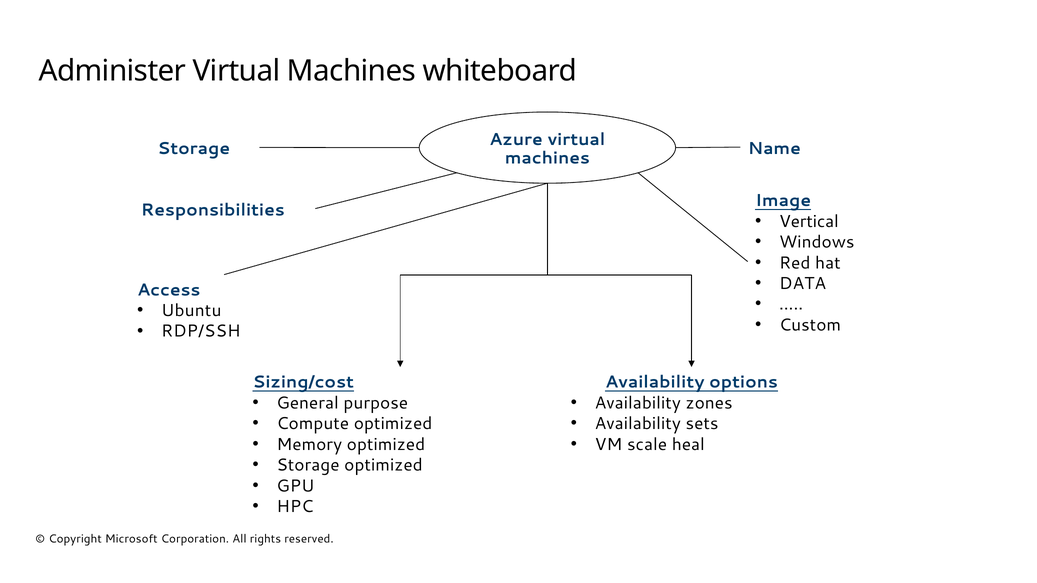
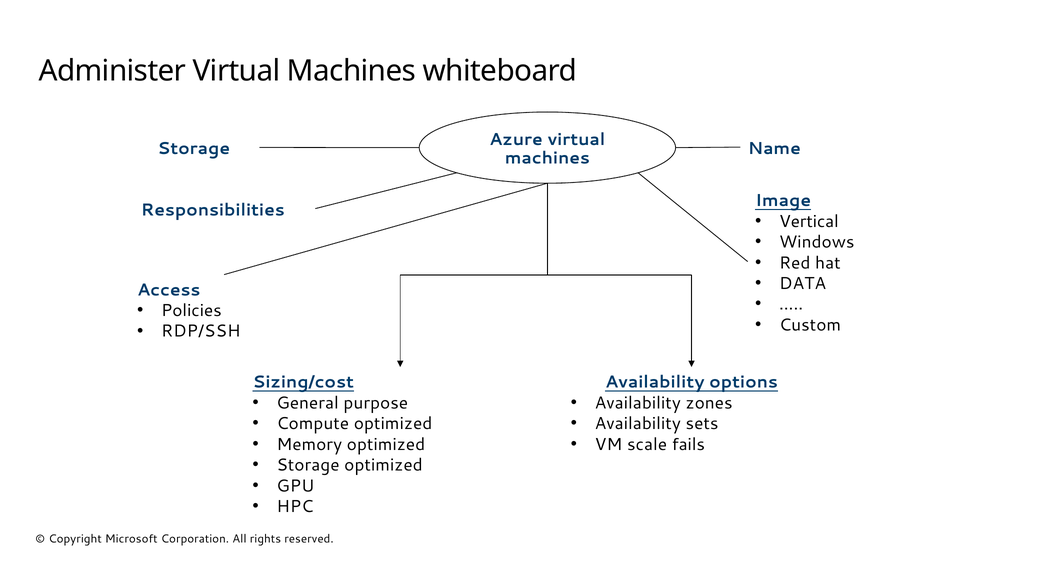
Ubuntu: Ubuntu -> Policies (191, 311)
heal: heal -> fails (688, 445)
